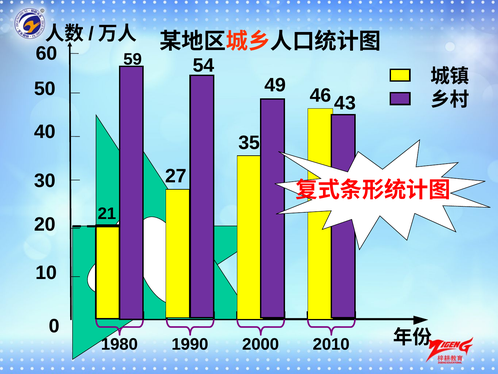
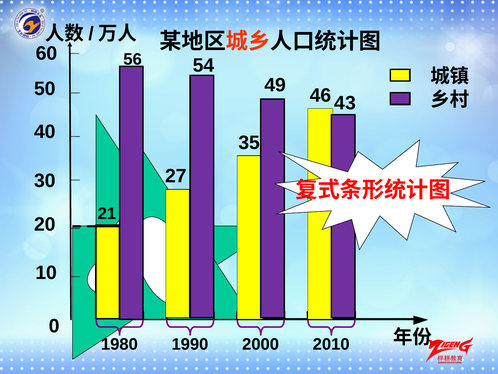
59: 59 -> 56 (133, 59)
